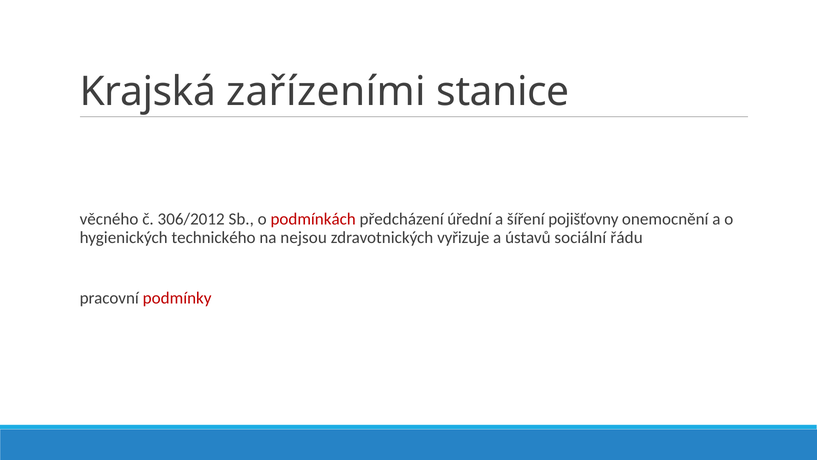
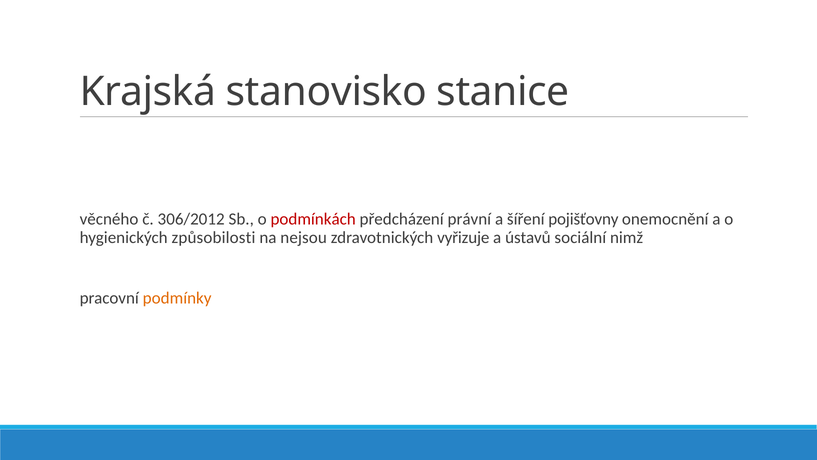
zařízeními: zařízeními -> stanovisko (326, 92)
úřední: úřední -> právní (469, 219)
technického: technického -> způsobilosti (213, 237)
řádu: řádu -> nimž (627, 237)
podmínky colour: red -> orange (177, 298)
